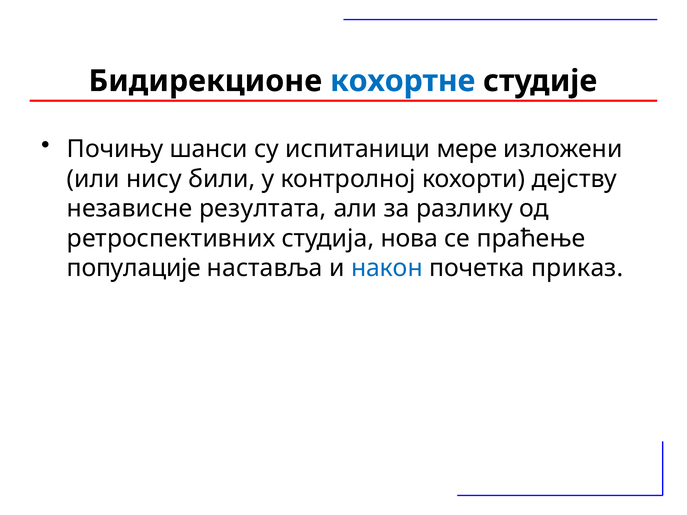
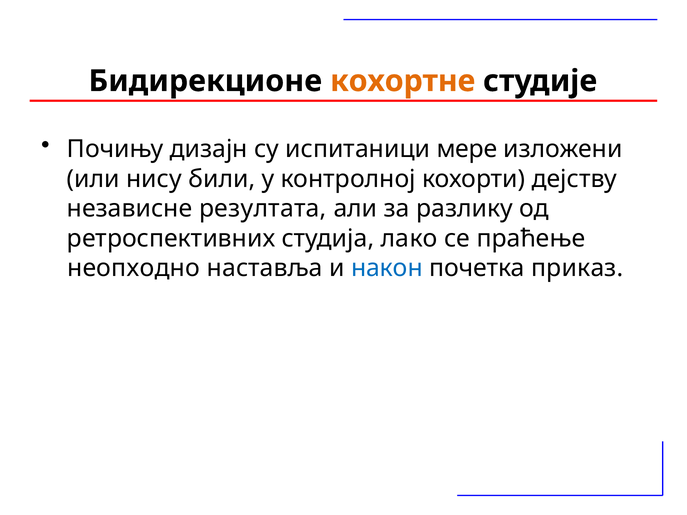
кохортне colour: blue -> orange (403, 81)
шанси: шанси -> дизајн (209, 149)
нова: нова -> лако (409, 238)
популације: популације -> неопходно (134, 268)
